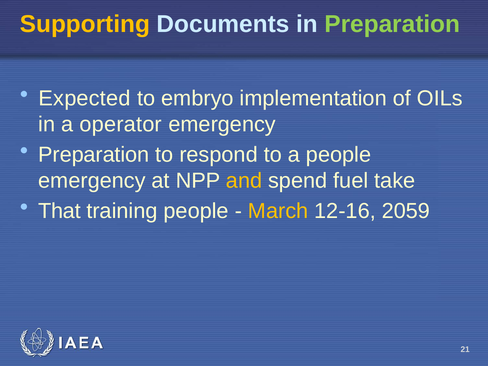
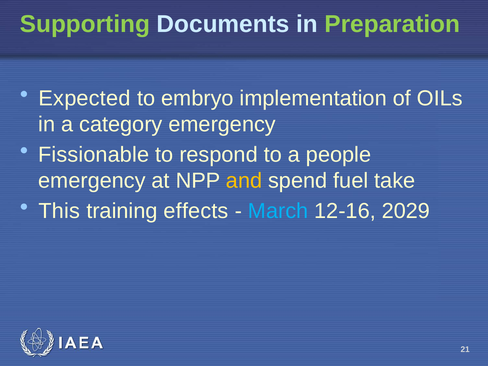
Supporting colour: yellow -> light green (85, 24)
operator: operator -> category (121, 124)
Preparation: Preparation -> Fissionable (94, 155)
That: That -> This (59, 211)
training people: people -> effects (196, 211)
March colour: yellow -> light blue (278, 211)
2059: 2059 -> 2029 (406, 211)
